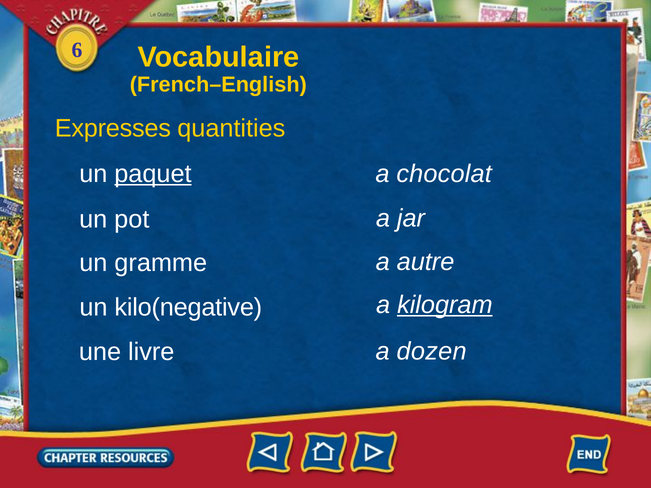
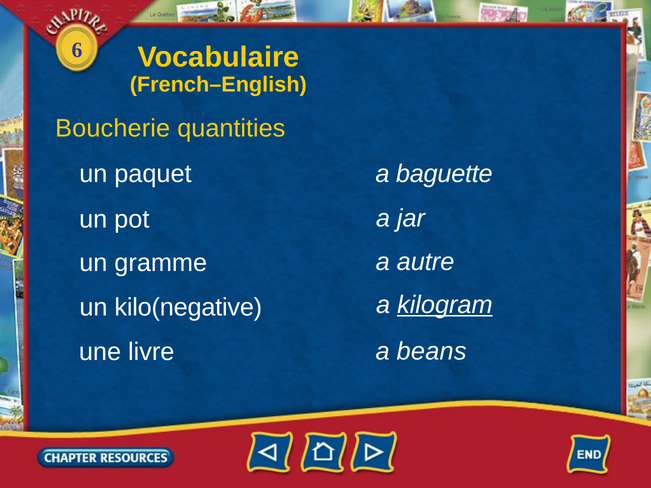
Expresses: Expresses -> Boucherie (113, 128)
chocolat: chocolat -> baguette (444, 174)
paquet underline: present -> none (153, 174)
dozen: dozen -> beans (432, 352)
